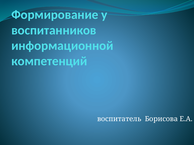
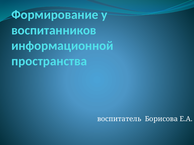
компетенций: компетенций -> пространства (49, 61)
